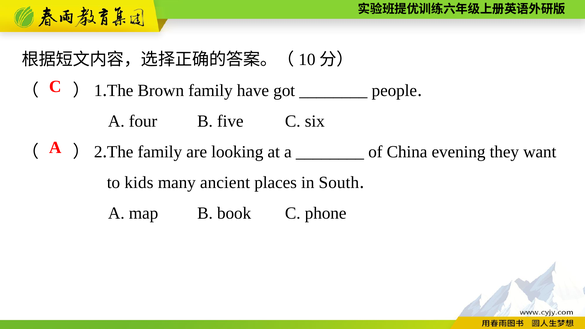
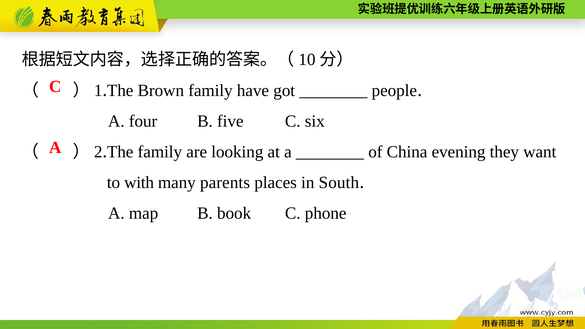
kids: kids -> with (139, 183)
ancient: ancient -> parents (225, 183)
